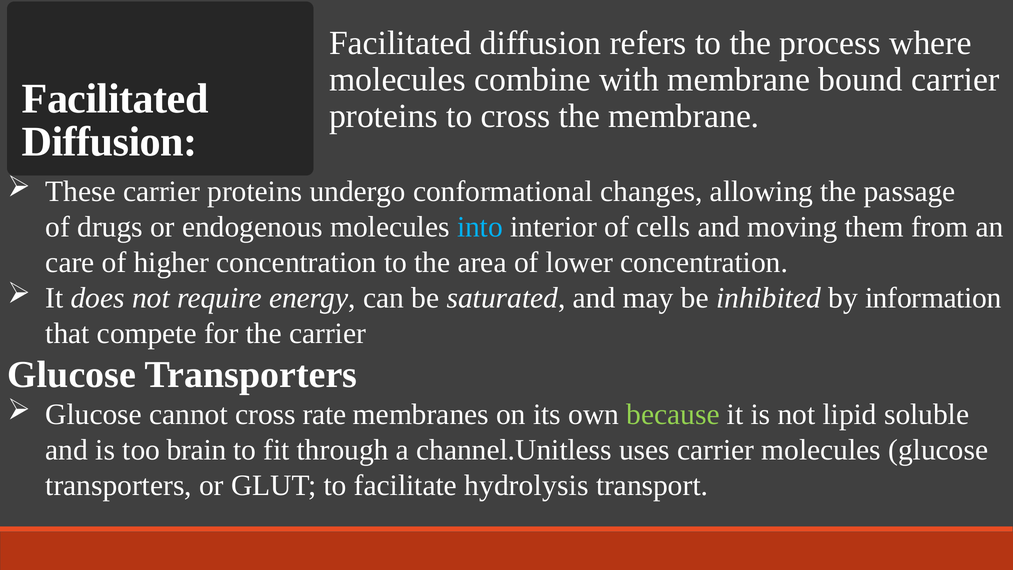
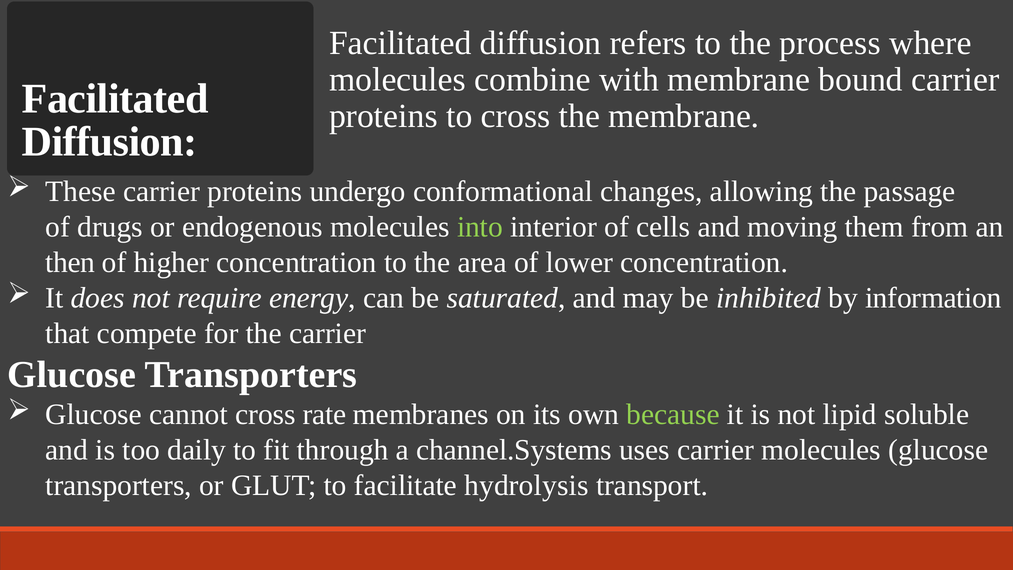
into colour: light blue -> light green (480, 227)
care: care -> then (70, 263)
brain: brain -> daily (197, 450)
channel.Unitless: channel.Unitless -> channel.Systems (514, 450)
